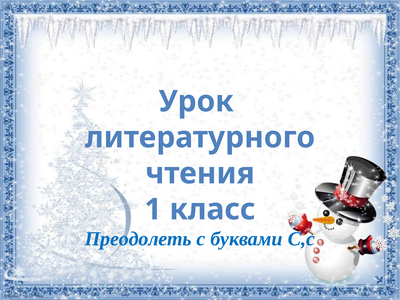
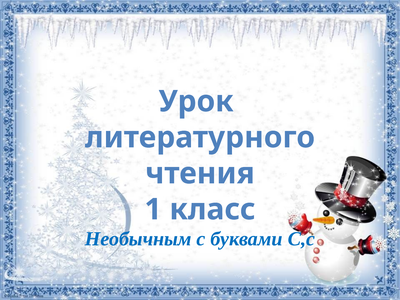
Преодолеть: Преодолеть -> Необычным (138, 239)
